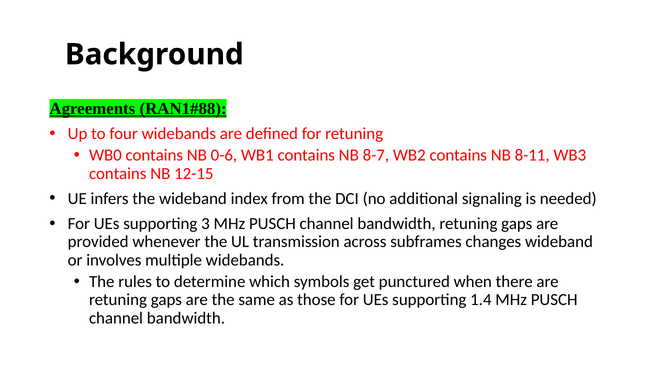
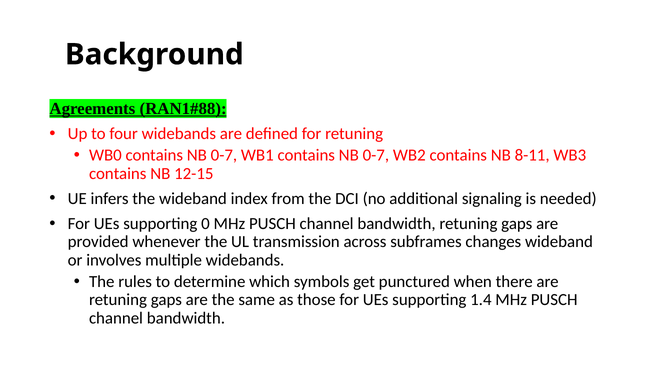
WB0 contains NB 0-6: 0-6 -> 0-7 (224, 155)
WB1 contains NB 8-7: 8-7 -> 0-7 (376, 155)
3: 3 -> 0 (205, 224)
